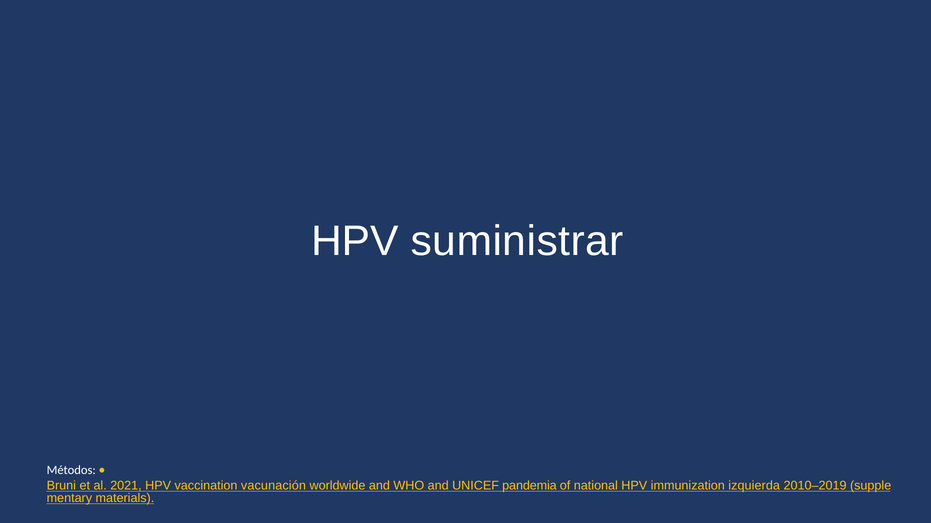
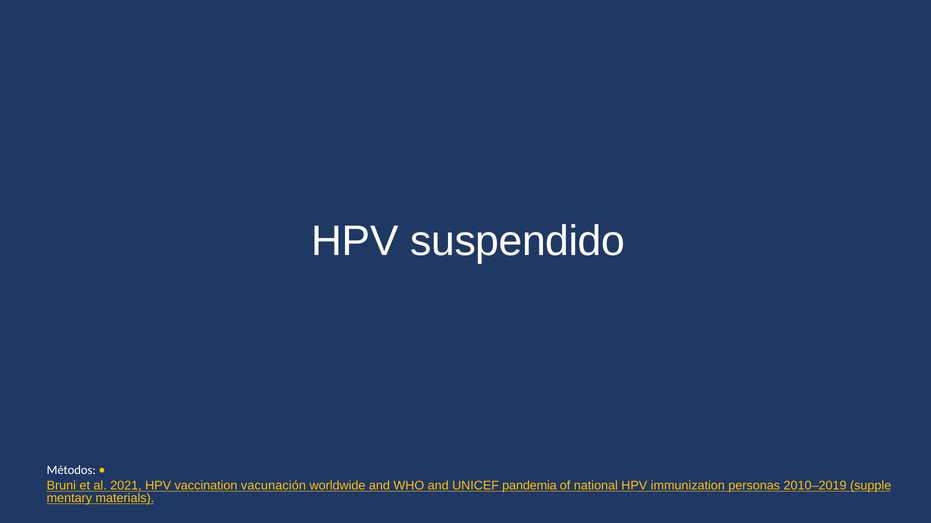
suministrar: suministrar -> suspendido (518, 241)
izquierda: izquierda -> personas (754, 486)
